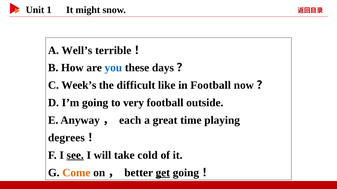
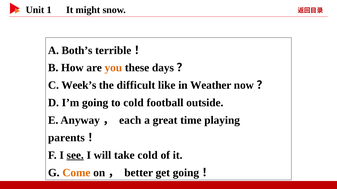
Well’s: Well’s -> Both’s (77, 50)
you colour: blue -> orange (113, 68)
in Football: Football -> Weather (211, 86)
to very: very -> cold (133, 103)
degrees: degrees -> parents (66, 138)
get underline: present -> none (163, 173)
